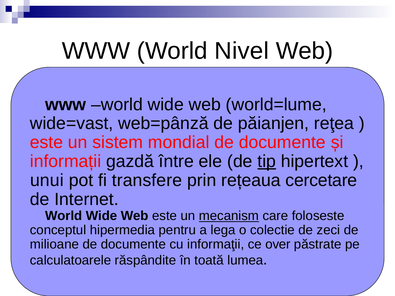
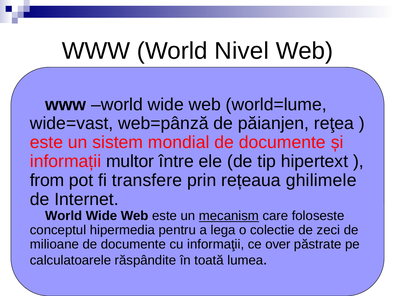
gazdă: gazdă -> multor (130, 161)
tip underline: present -> none (267, 161)
unui: unui -> from (47, 180)
cercetare: cercetare -> ghilimele (321, 180)
